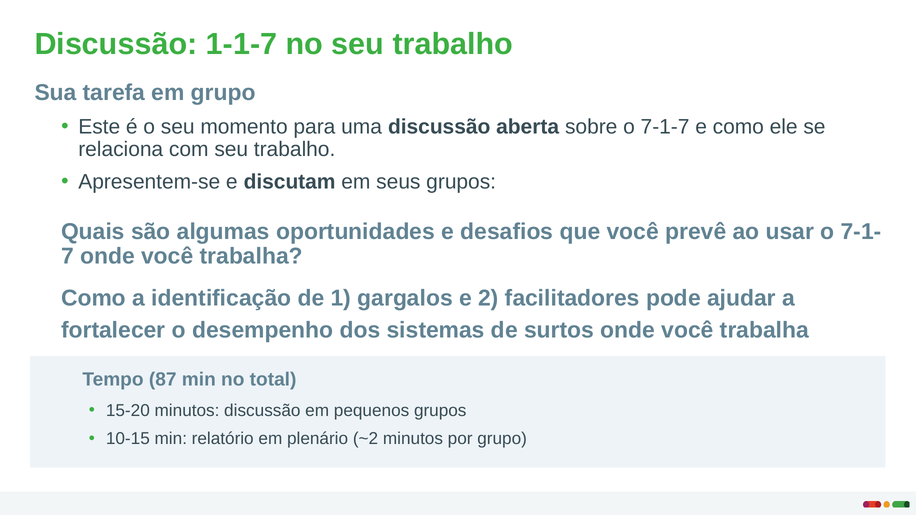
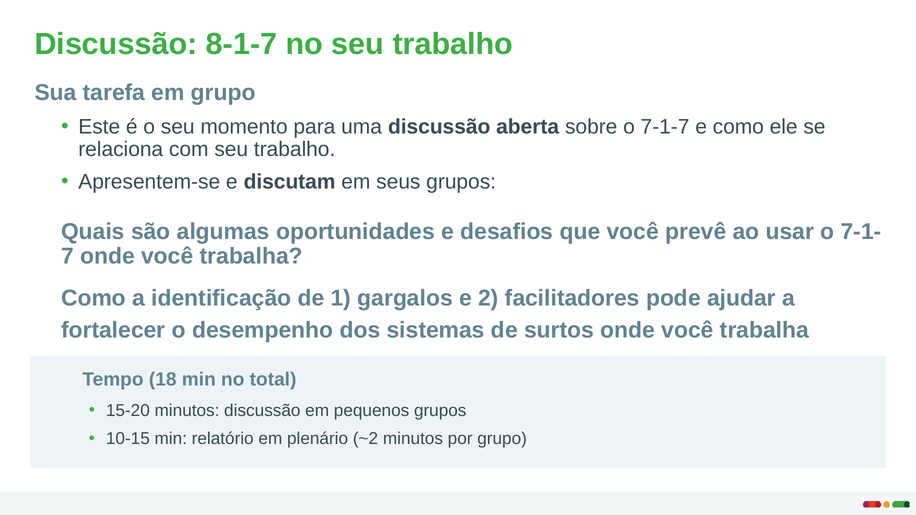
1-1-7: 1-1-7 -> 8-1-7 (242, 44)
87: 87 -> 18 (163, 379)
